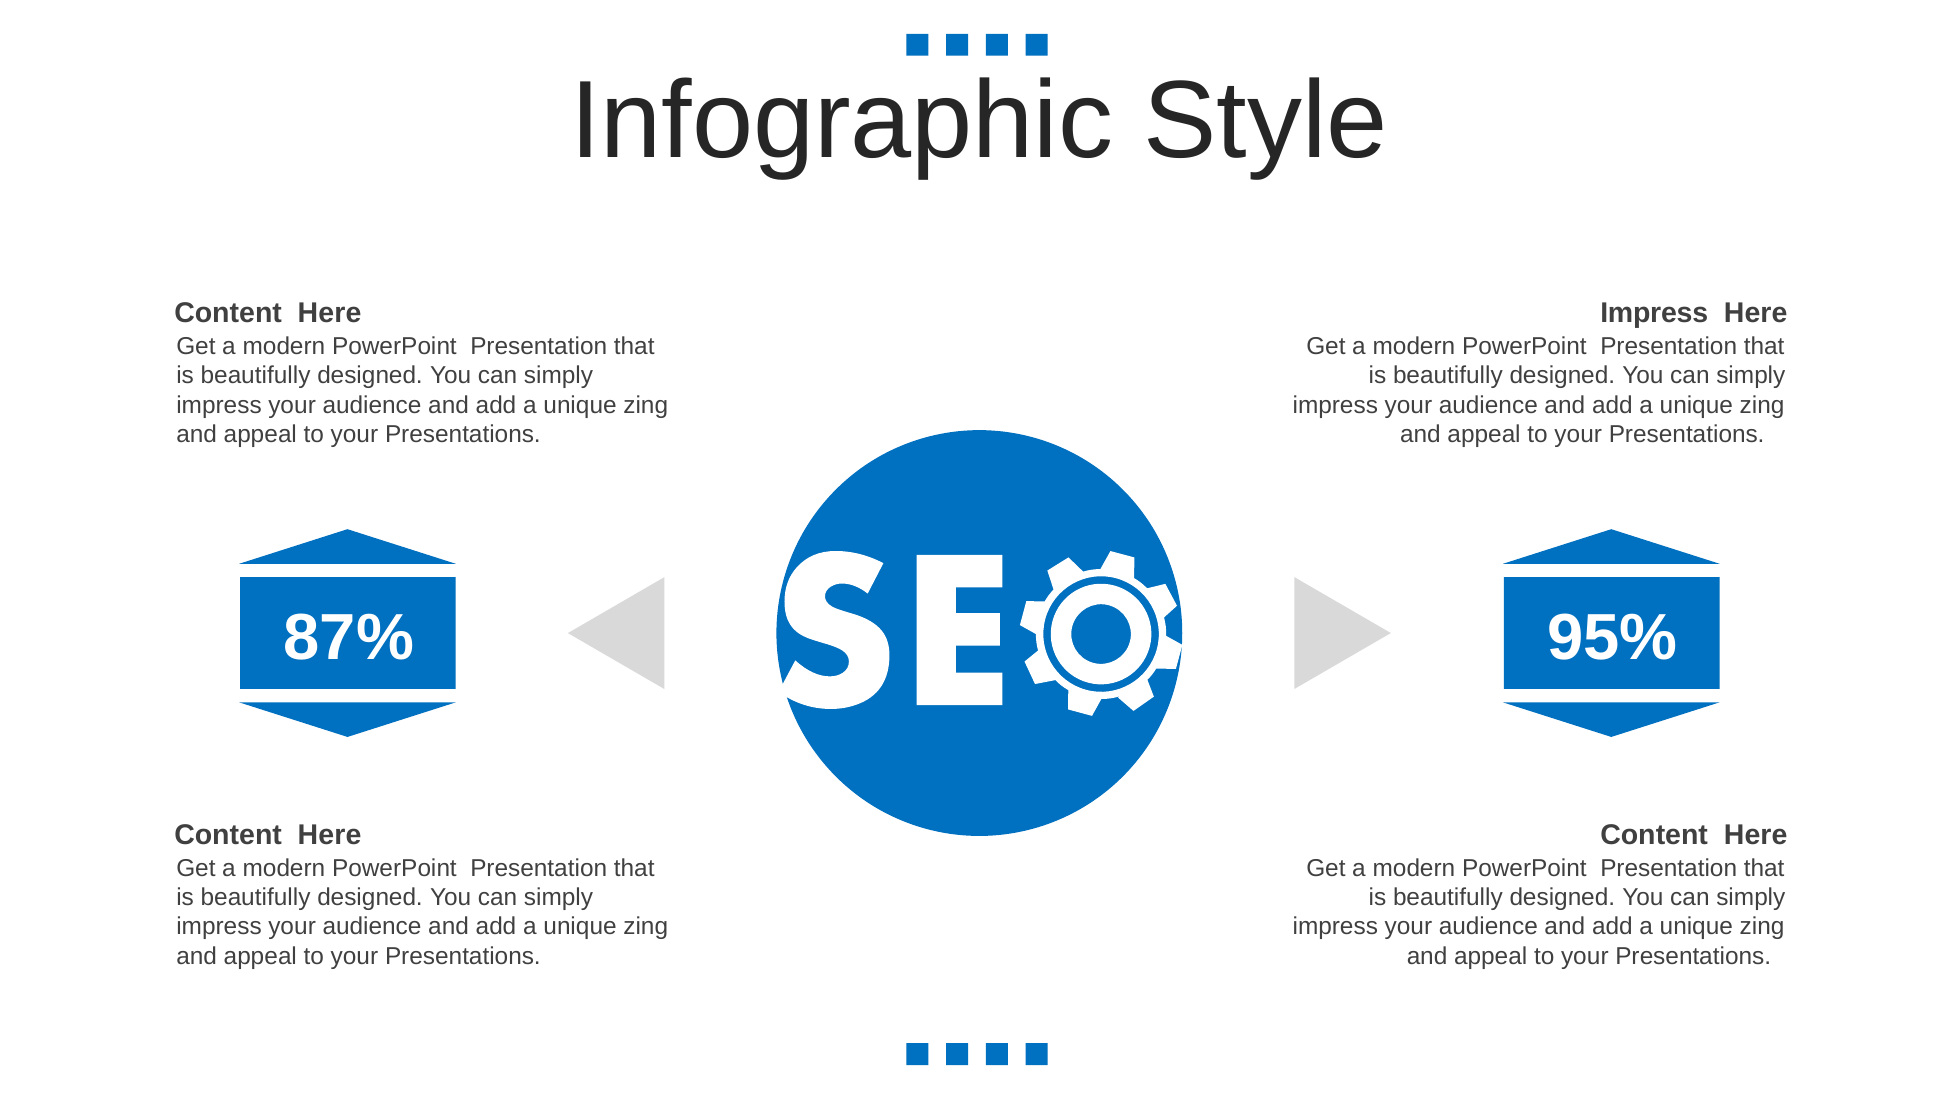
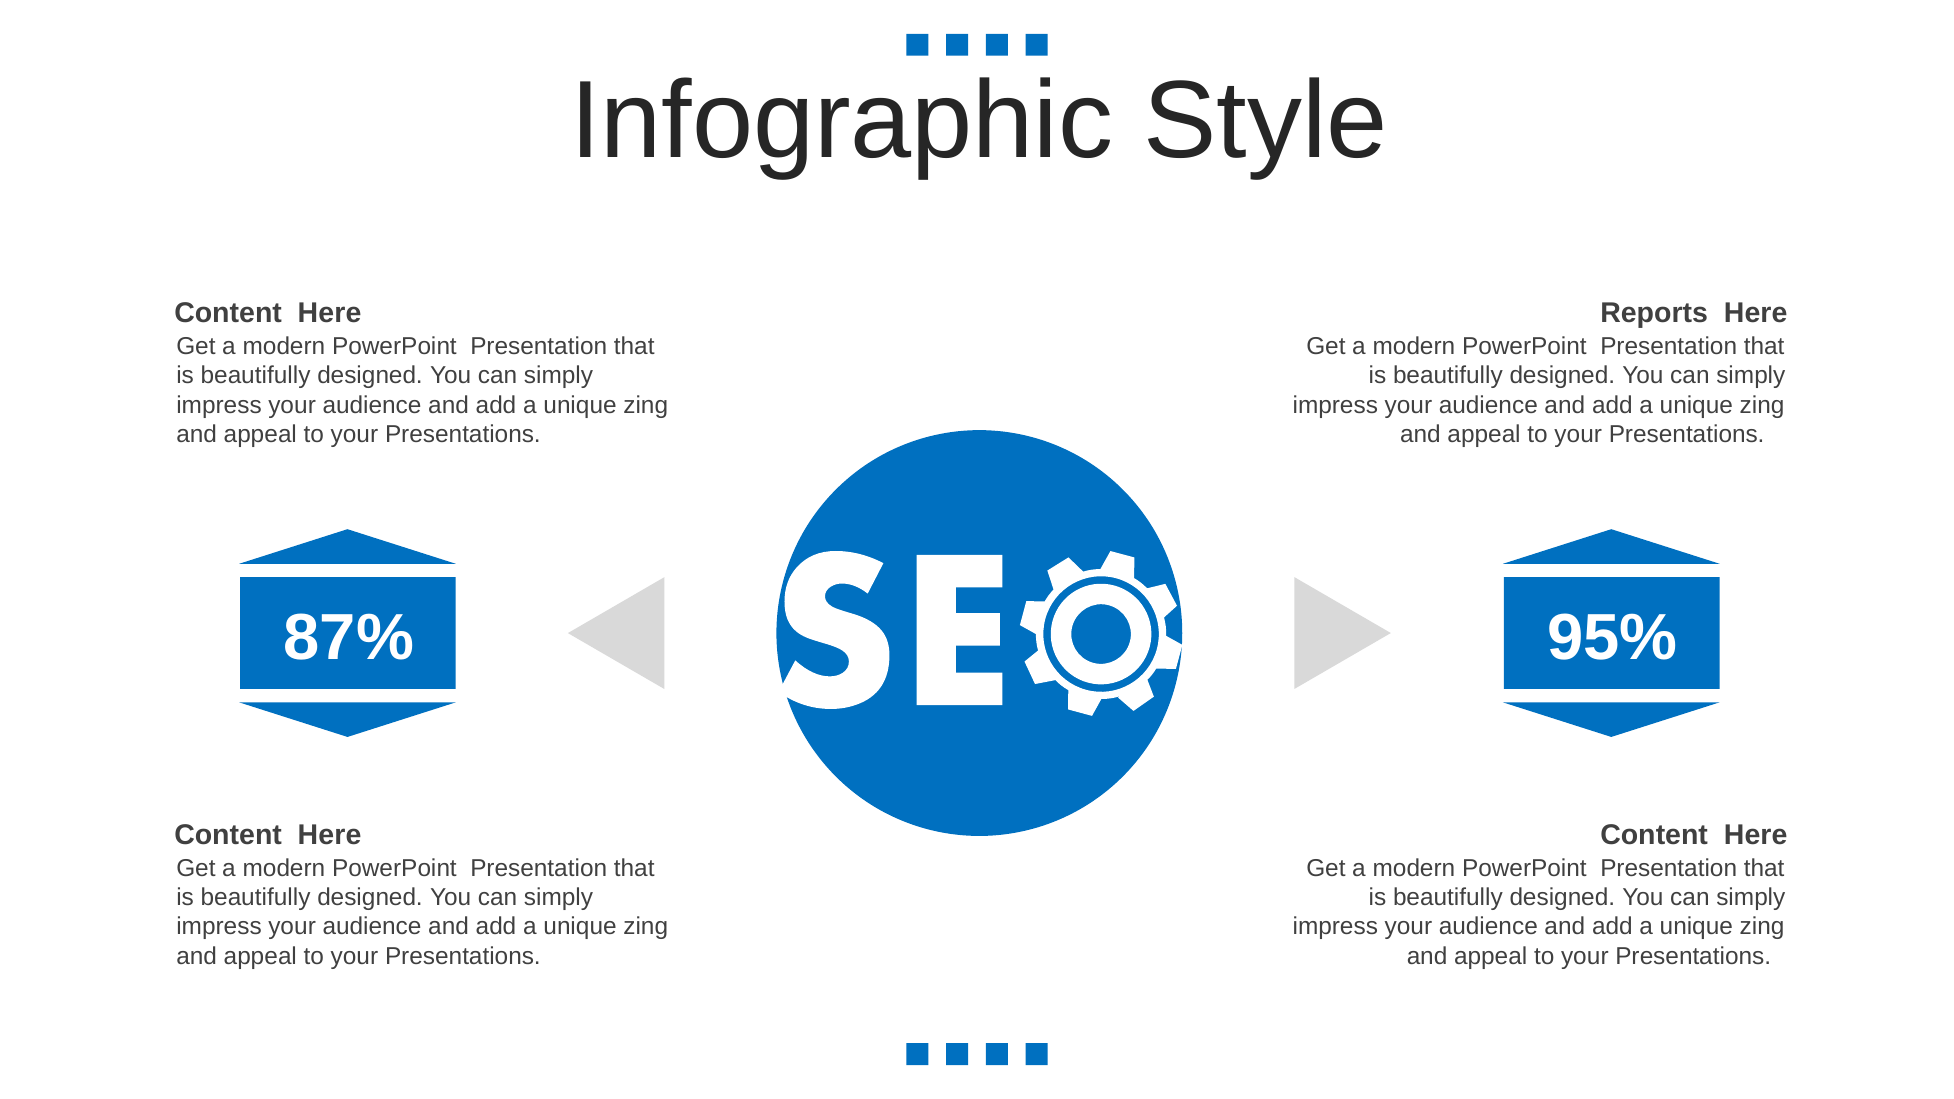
Impress: Impress -> Reports (1654, 313)
